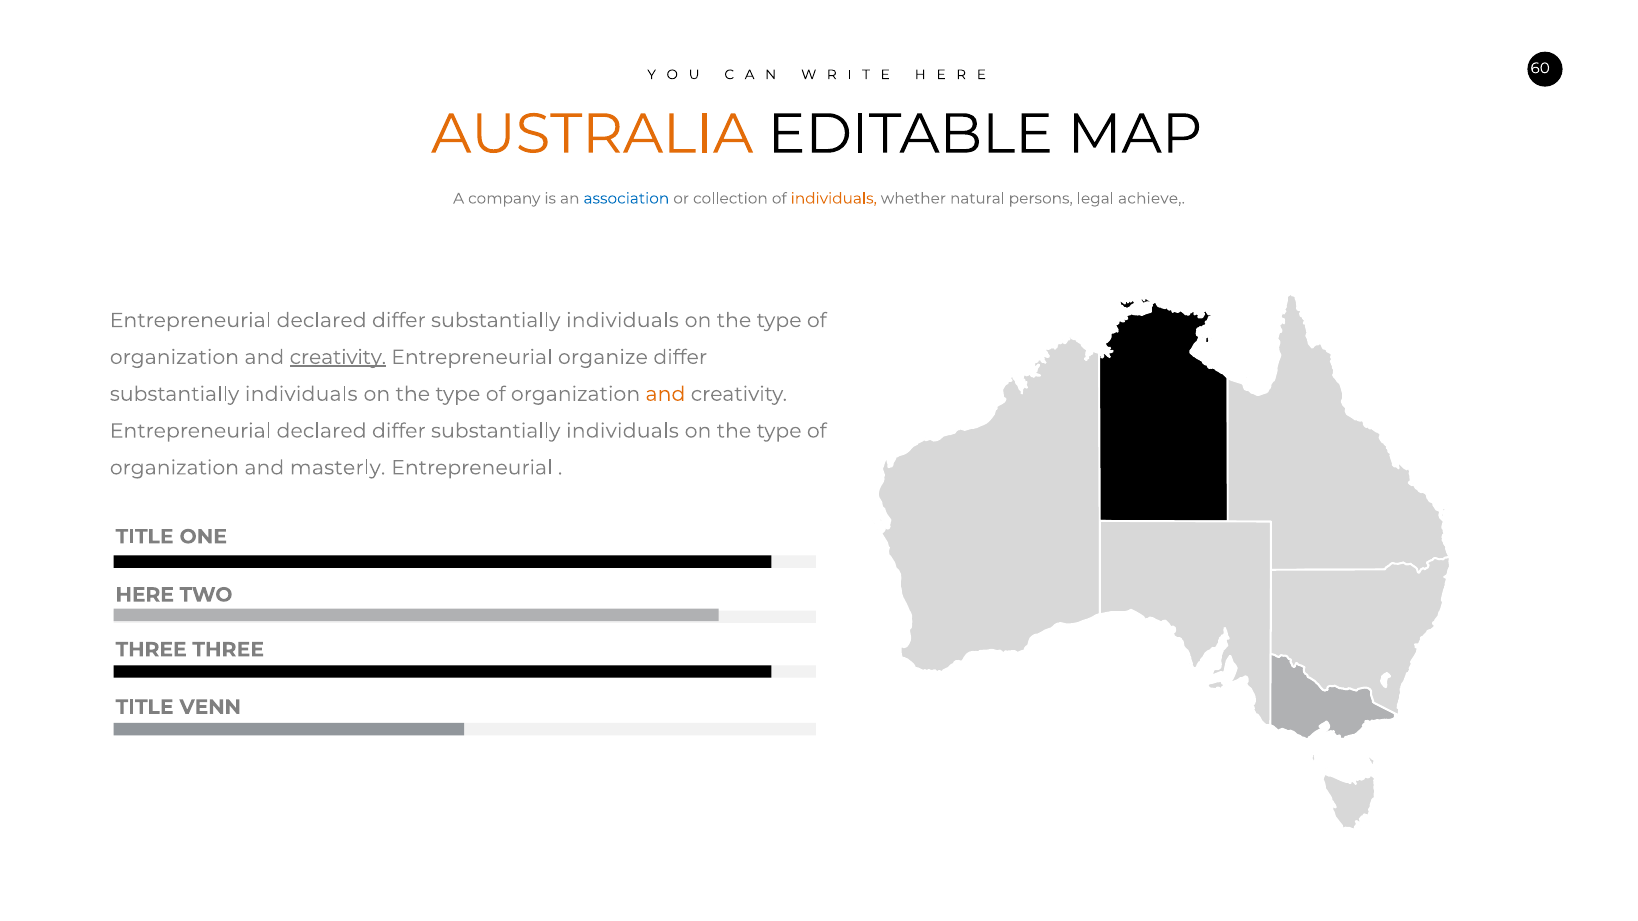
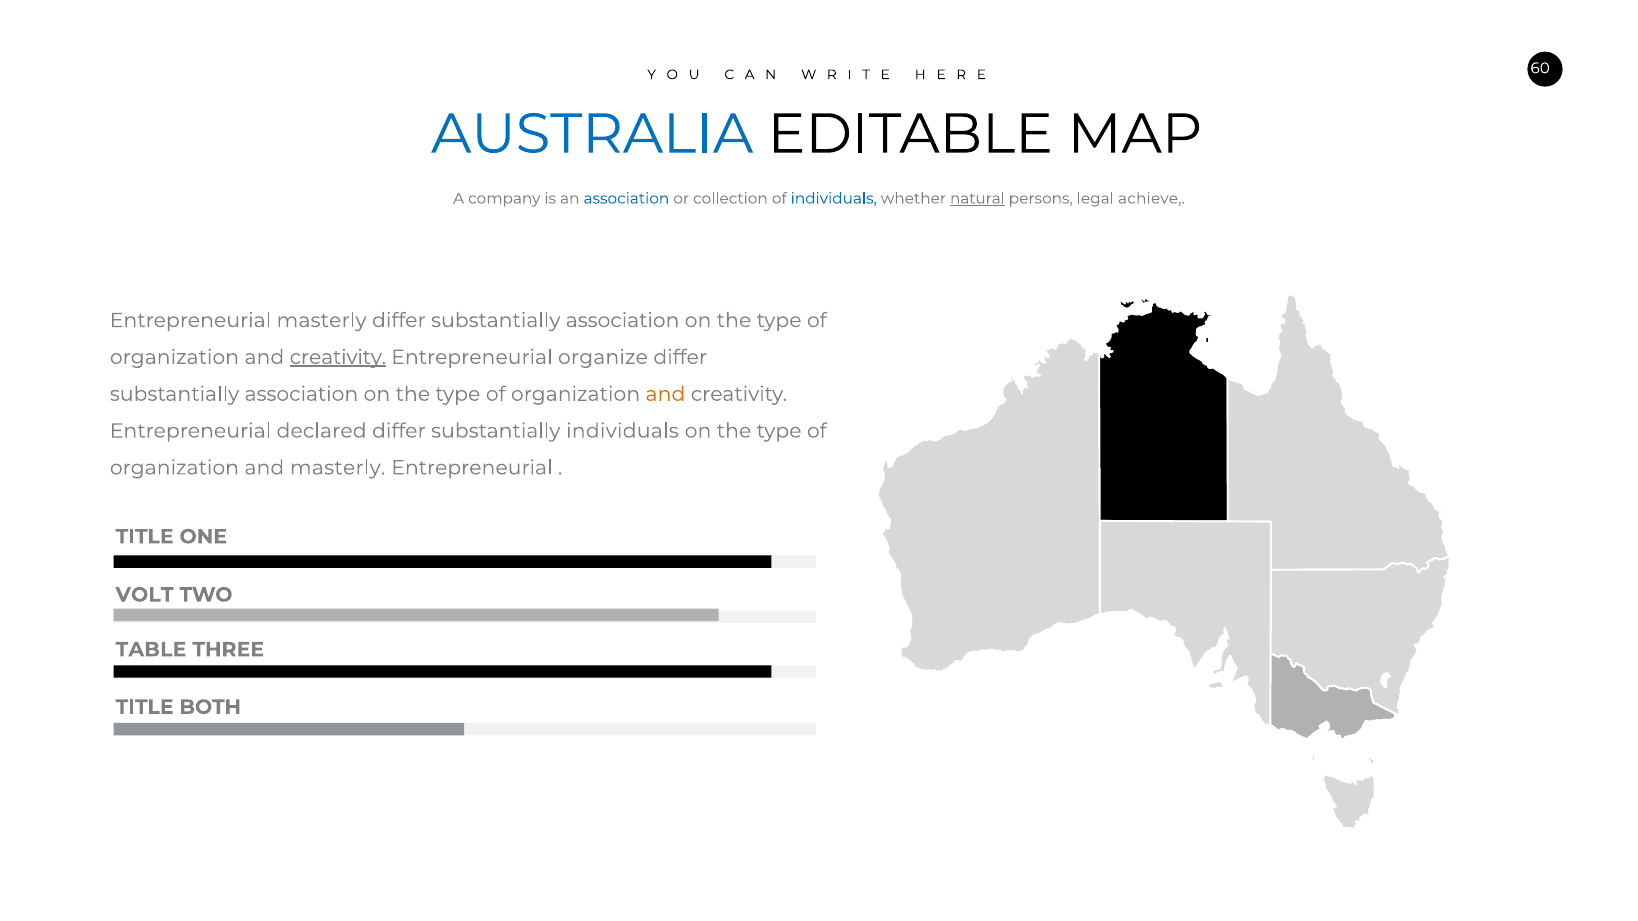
AUSTRALIA colour: orange -> blue (592, 134)
individuals colour: orange -> blue (834, 199)
natural underline: none -> present (977, 199)
declared: declared -> masterly (322, 321)
individuals: individuals -> association (623, 321)
individuals: individuals -> association (301, 394)
HERE: HERE -> VOLT (145, 595)
THREE: THREE -> TABLE (151, 650)
VENN: VENN -> BOTH (210, 708)
